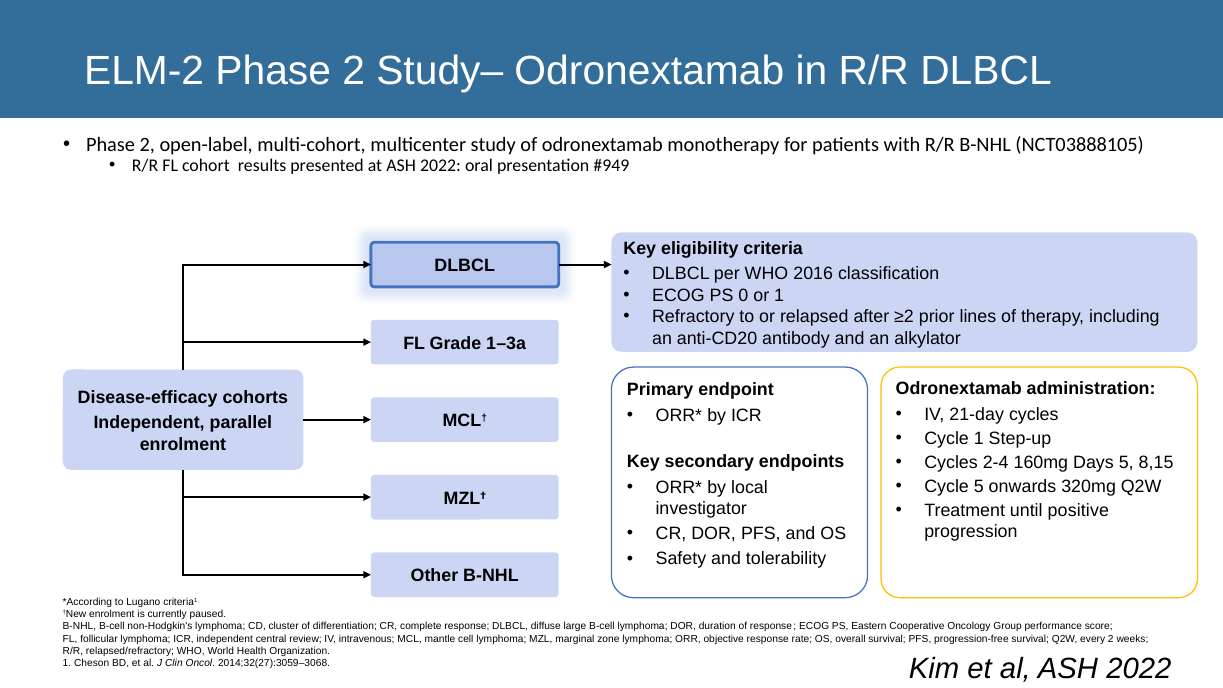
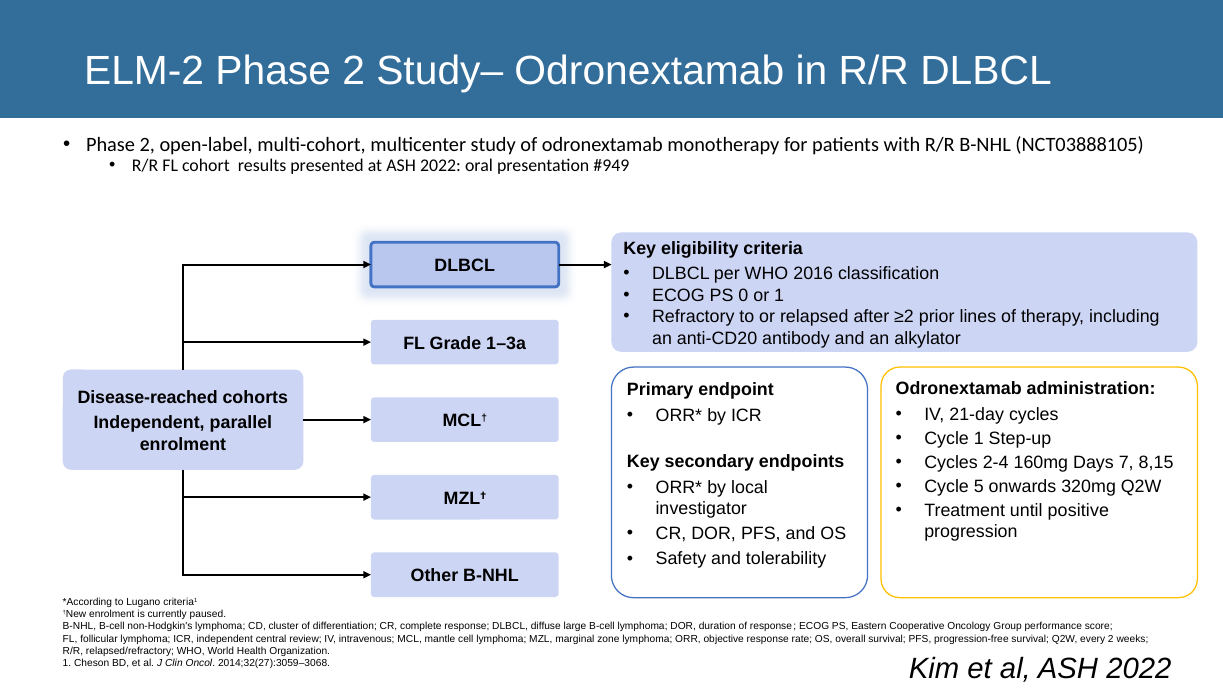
Disease-efficacy: Disease-efficacy -> Disease-reached (148, 397)
Days 5: 5 -> 7 (1126, 462)
